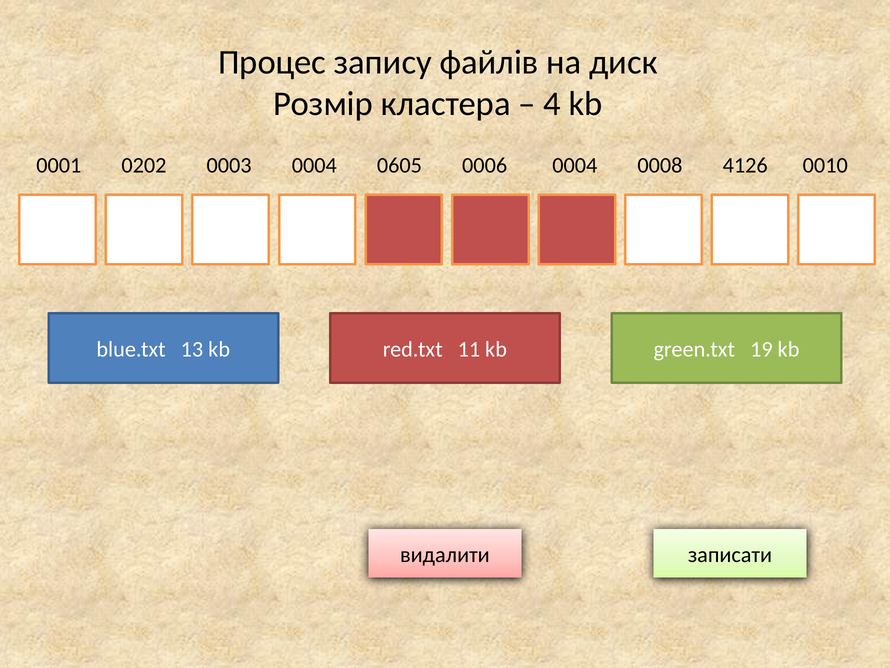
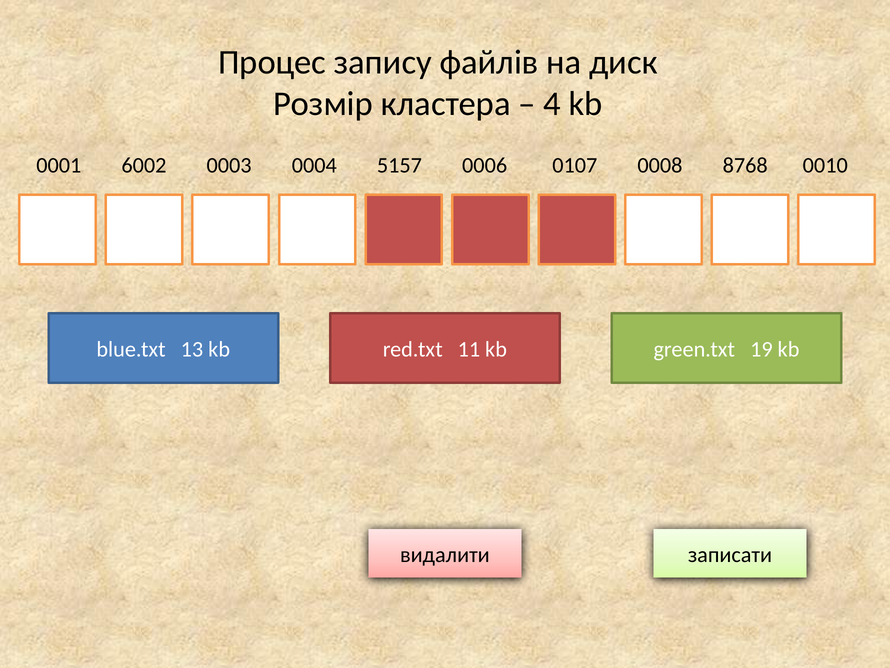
0202: 0202 -> 6002 (144, 165)
0605: 0605 -> 5157 (399, 165)
0006 0004: 0004 -> 0107 (575, 165)
4126: 4126 -> 8768 (745, 165)
